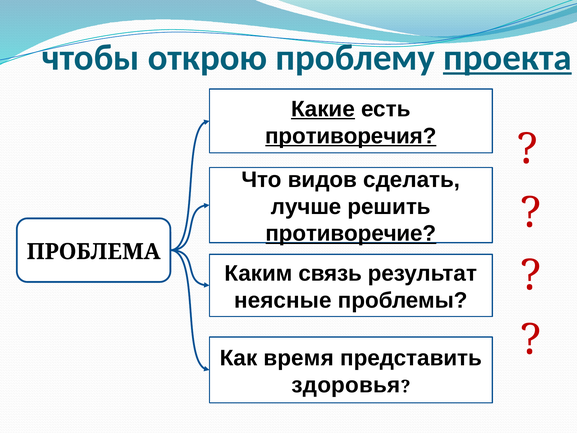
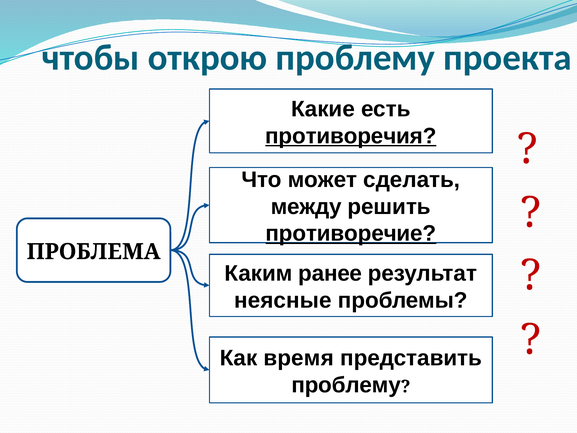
проекта underline: present -> none (507, 58)
Какие underline: present -> none (323, 109)
видов: видов -> может (322, 180)
лучше: лучше -> между (306, 206)
связь: связь -> ранее (330, 273)
здоровья: здоровья -> проблему (346, 385)
